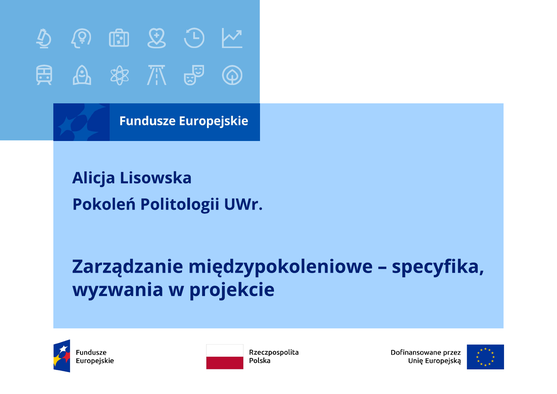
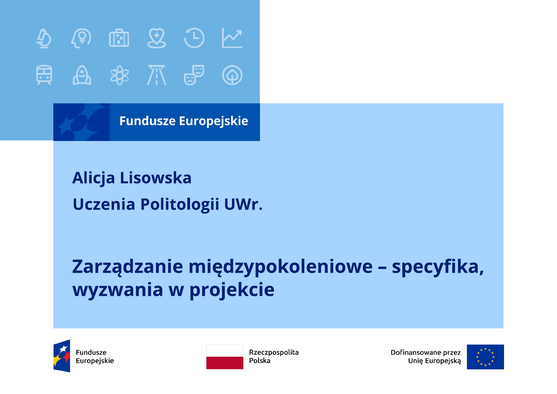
Pokoleń: Pokoleń -> Uczenia (104, 204)
